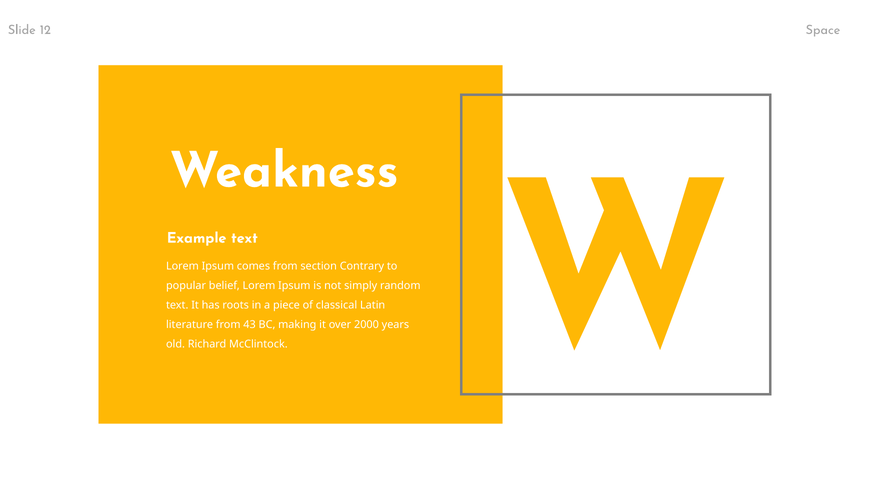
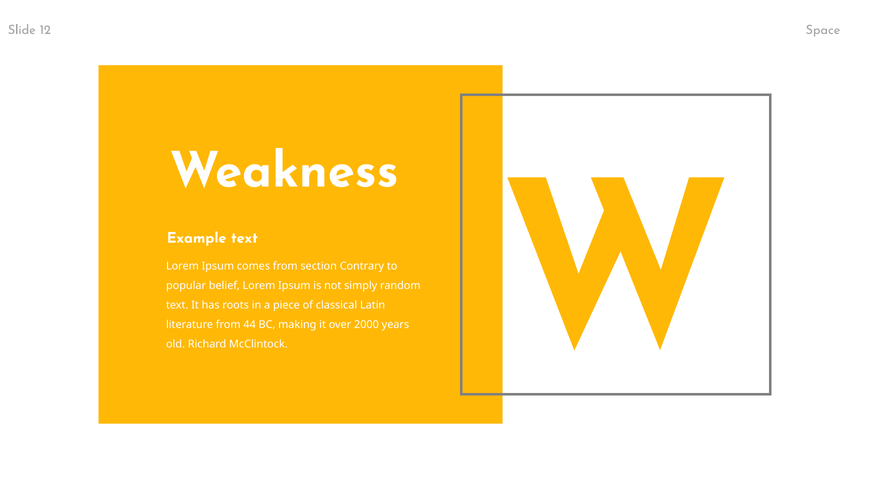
43: 43 -> 44 (250, 325)
